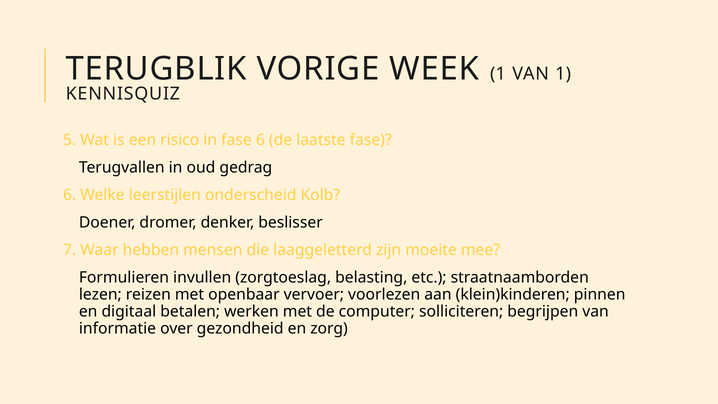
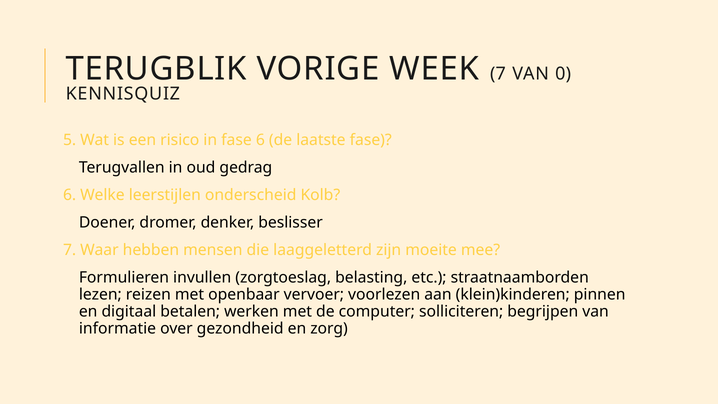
WEEK 1: 1 -> 7 (498, 74)
VAN 1: 1 -> 0 (563, 74)
